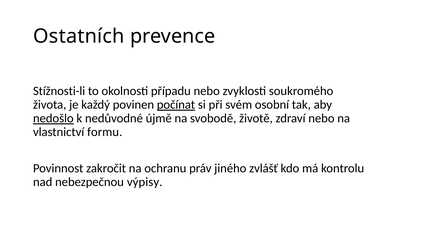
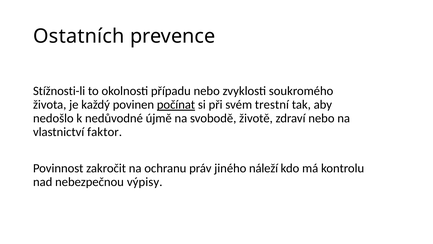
osobní: osobní -> trestní (272, 105)
nedošlo underline: present -> none (53, 118)
formu: formu -> faktor (105, 132)
zvlášť: zvlášť -> náleží (264, 168)
